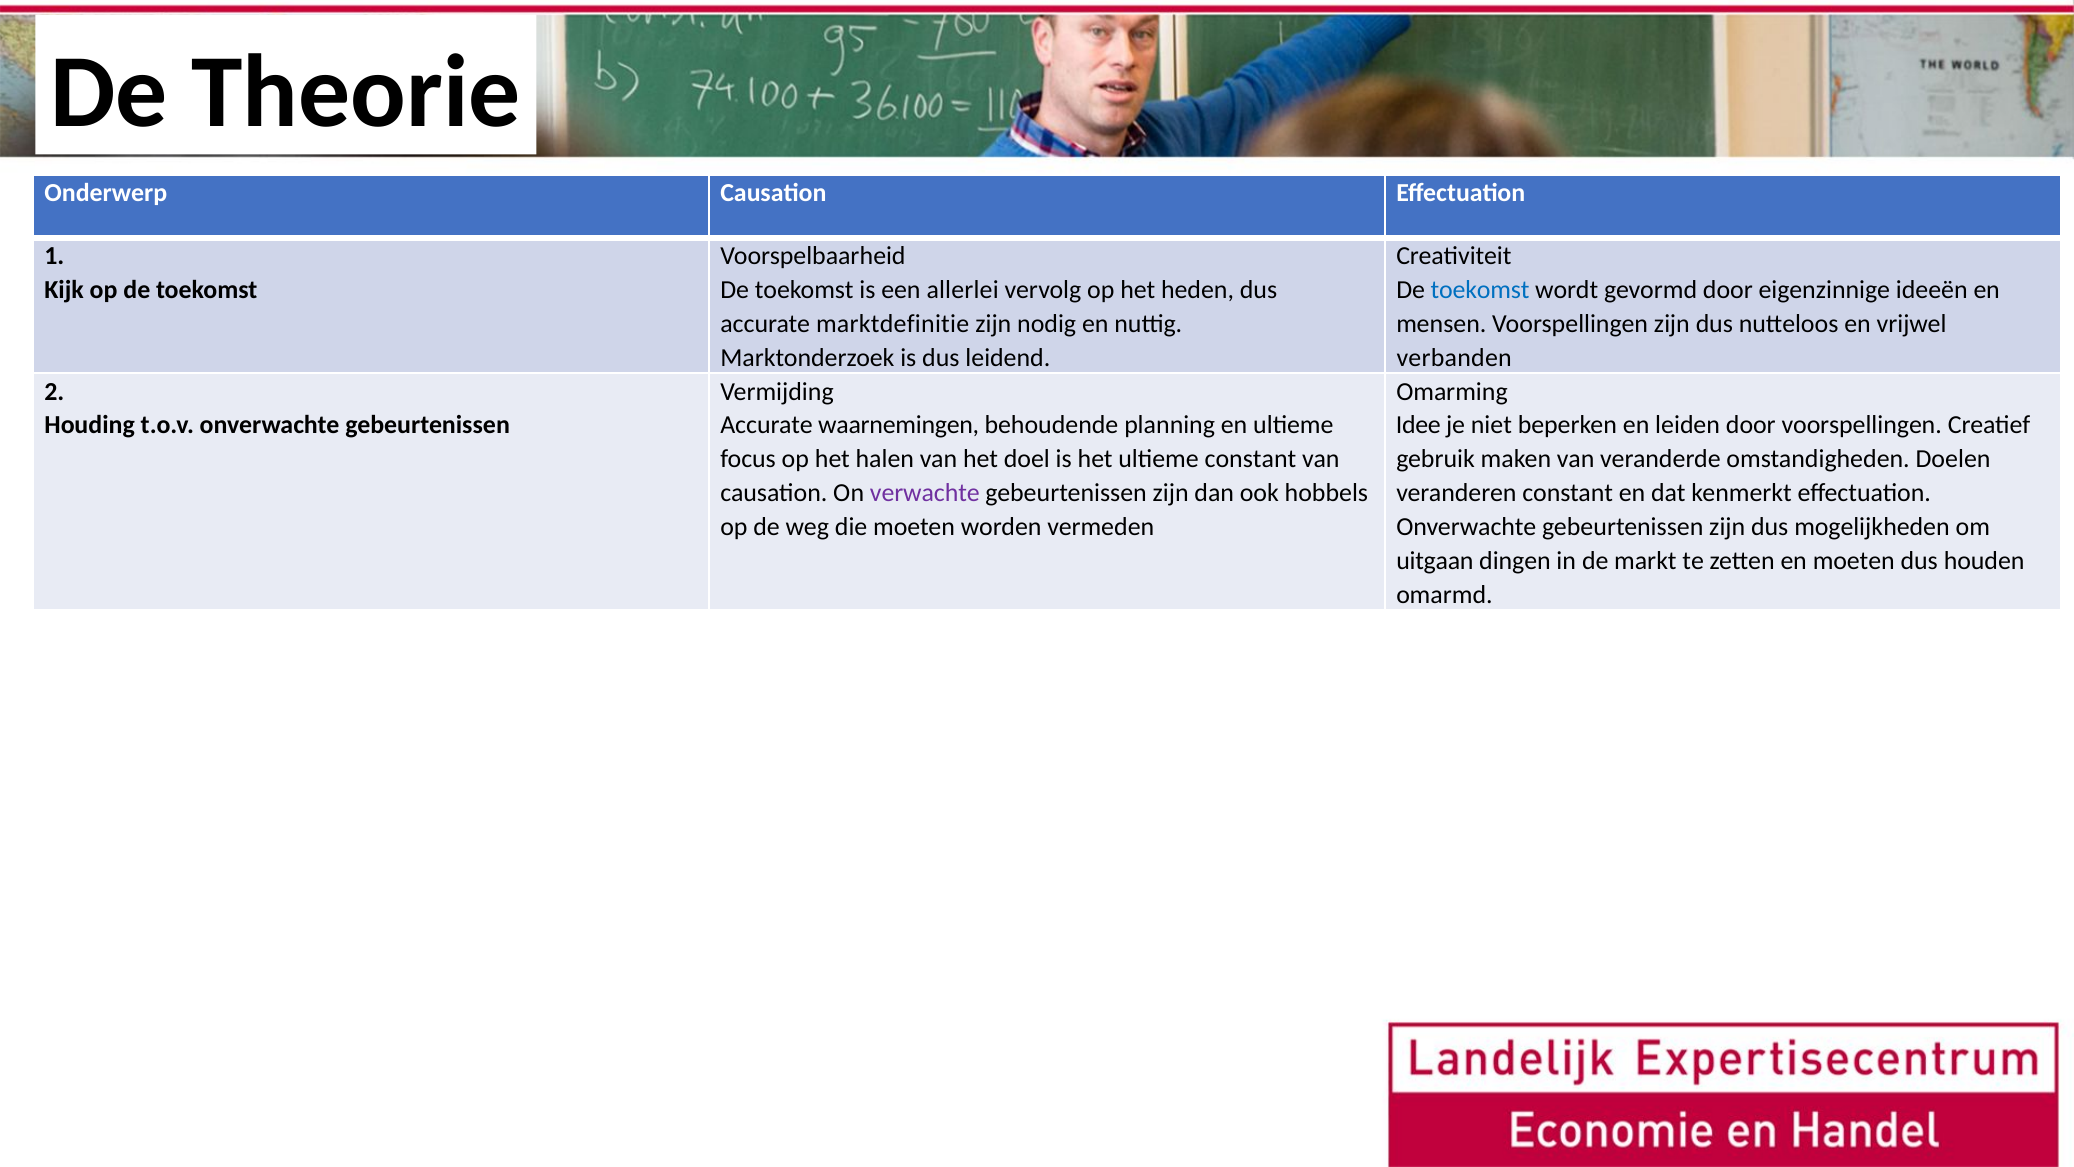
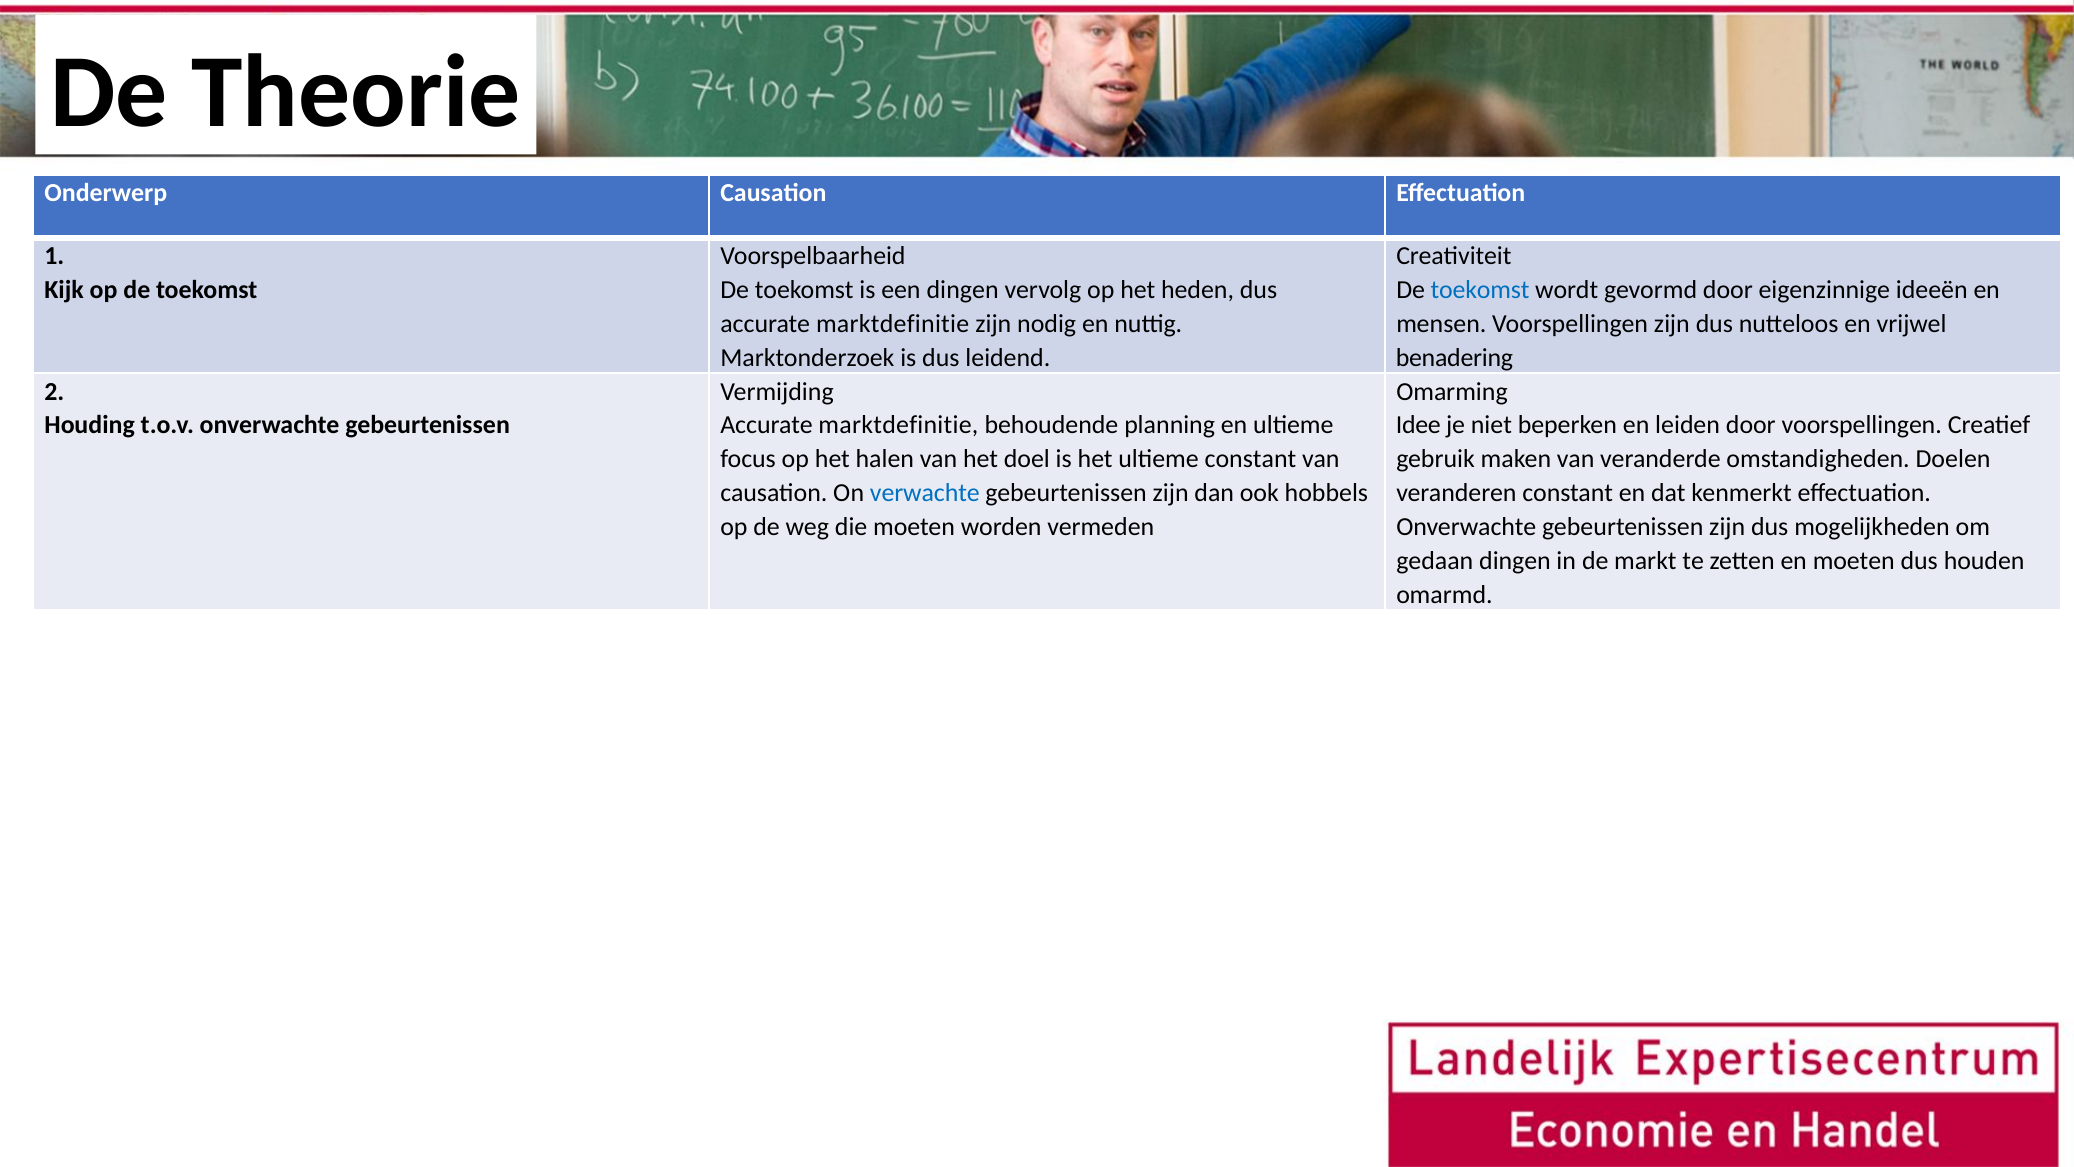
een allerlei: allerlei -> dingen (963, 290)
verbanden: verbanden -> benadering (1454, 358)
waarnemingen: waarnemingen -> marktdefinitie (898, 425)
verwachte colour: purple -> blue (925, 493)
uitgaan: uitgaan -> gedaan (1435, 560)
